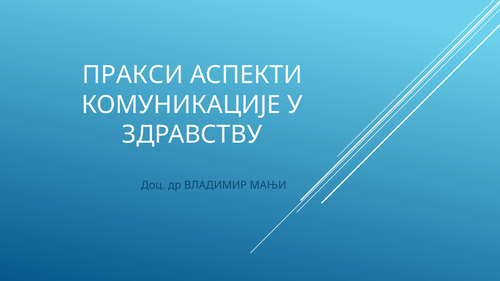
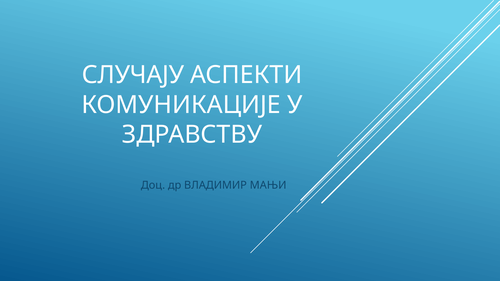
ПРАКСИ: ПРАКСИ -> СЛУЧАЈУ (133, 75)
